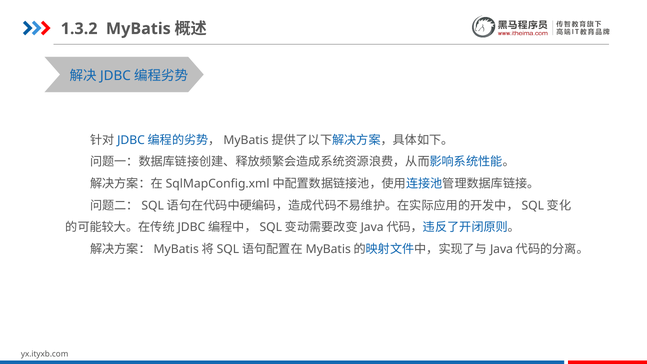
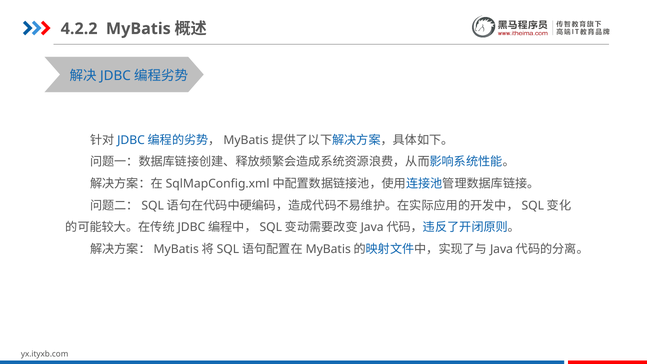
1.3.2: 1.3.2 -> 4.2.2 (79, 29)
